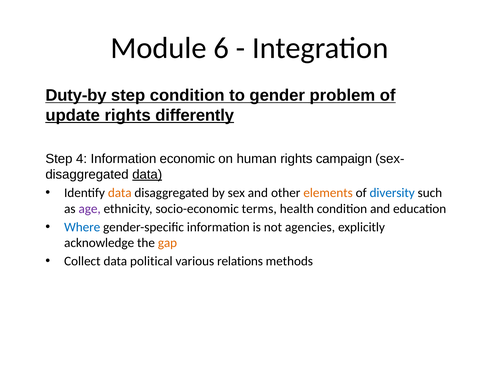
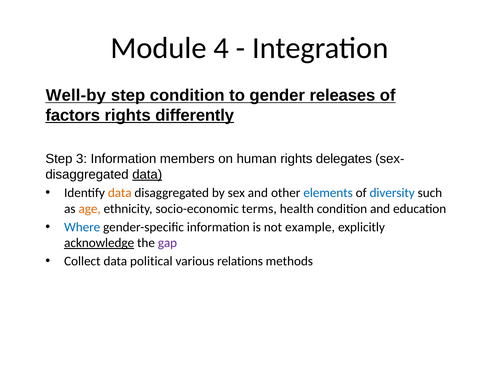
6: 6 -> 4 (221, 48)
Duty-by: Duty-by -> Well-by (76, 95)
problem: problem -> releases (342, 95)
update: update -> factors (73, 115)
4: 4 -> 3 (82, 159)
economic: economic -> members (187, 159)
campaign: campaign -> delegates (344, 159)
elements colour: orange -> blue (328, 193)
age colour: purple -> orange (90, 209)
agencies: agencies -> example (310, 227)
acknowledge underline: none -> present (99, 243)
gap colour: orange -> purple (167, 243)
